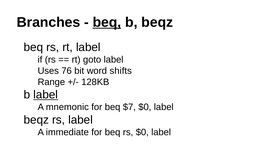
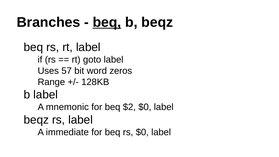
76: 76 -> 57 (67, 71)
shifts: shifts -> zeros (121, 71)
label underline: present -> none (46, 95)
$7: $7 -> $2 (129, 107)
